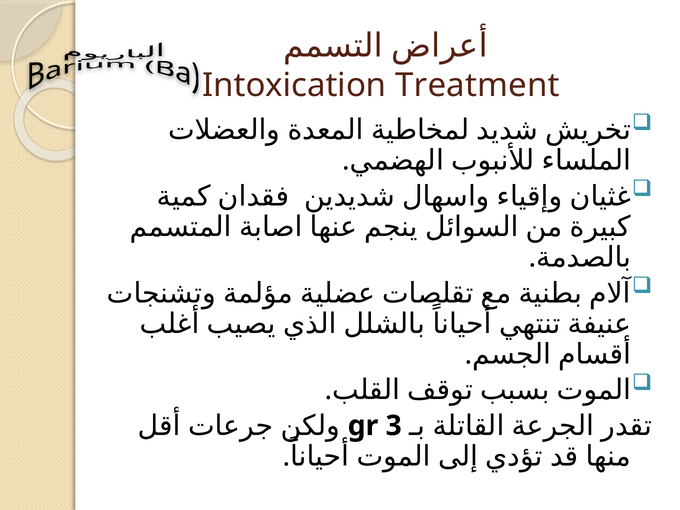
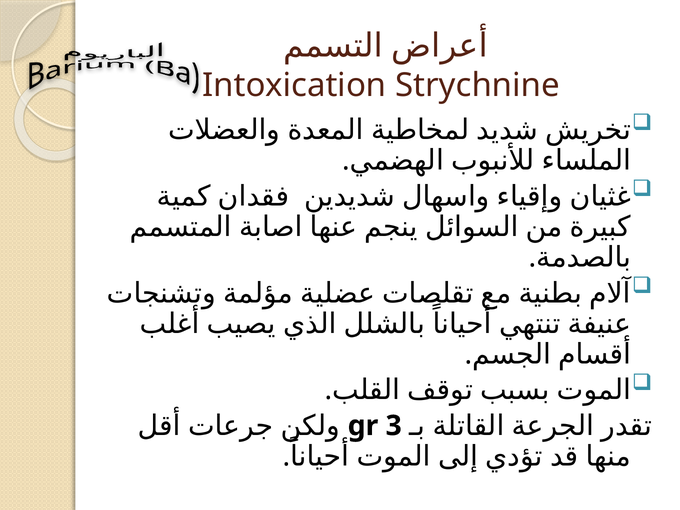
Treatment: Treatment -> Strychnine (478, 86)
